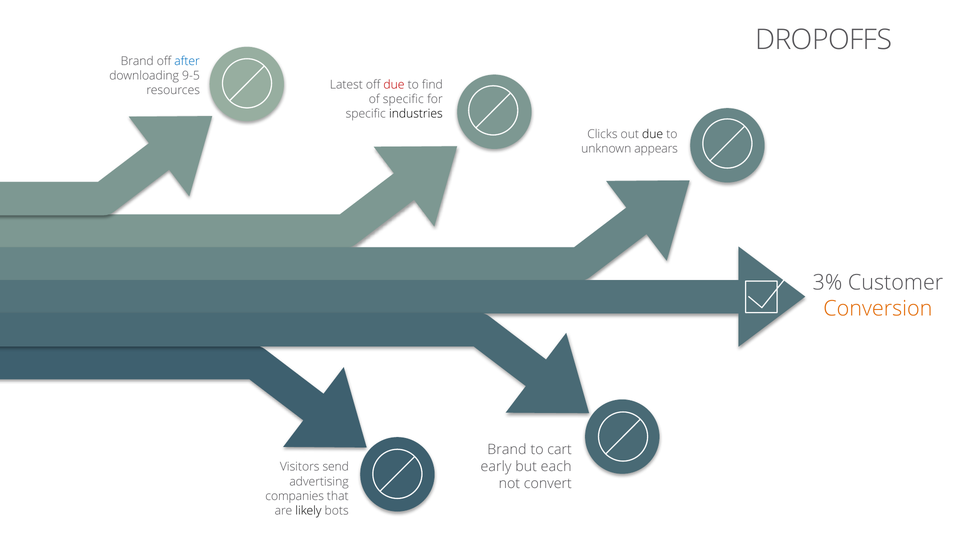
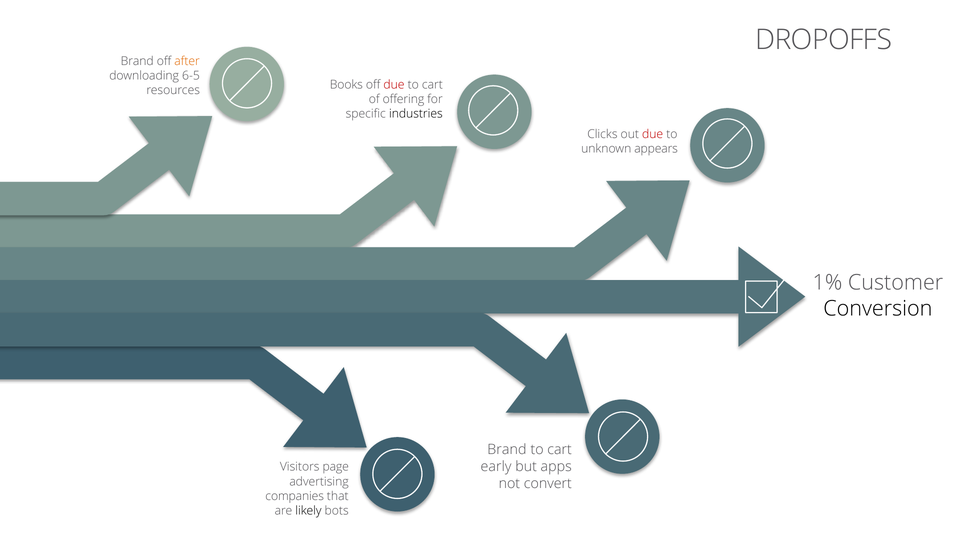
after colour: blue -> orange (187, 61)
9-5: 9-5 -> 6-5 (191, 76)
Latest: Latest -> Books (346, 85)
find: find -> cart (432, 85)
of specific: specific -> offering (403, 99)
due colour: black -> red (653, 134)
3%: 3% -> 1% (827, 283)
Conversion colour: orange -> black (878, 309)
each: each -> apps (556, 466)
send: send -> page (336, 467)
